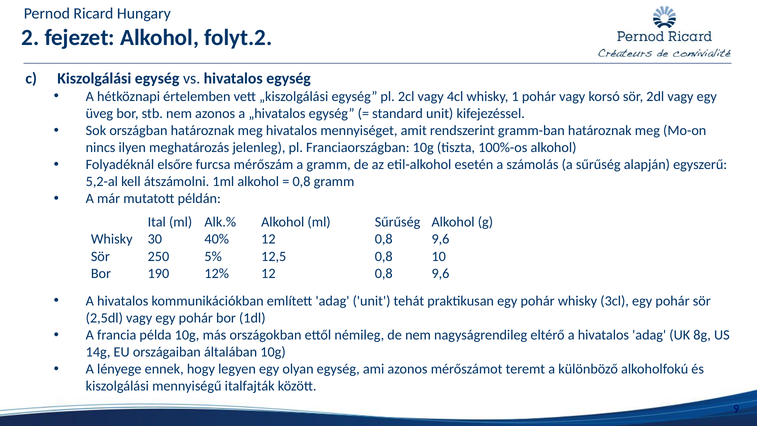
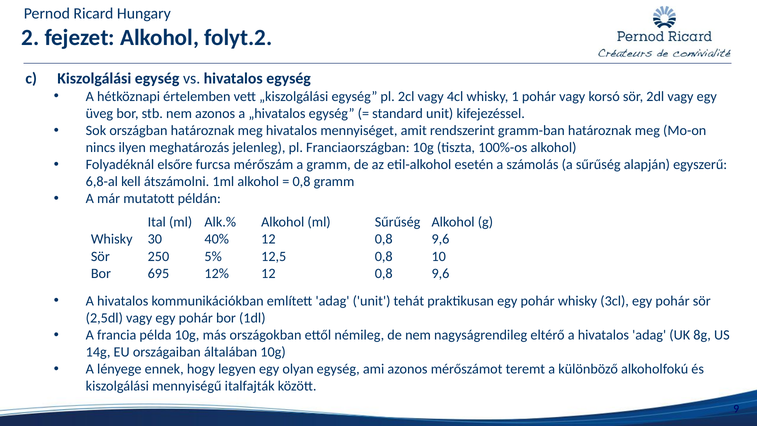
5,2-al: 5,2-al -> 6,8-al (102, 182)
190: 190 -> 695 (158, 273)
